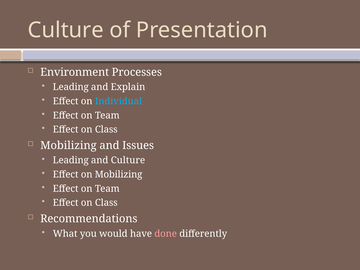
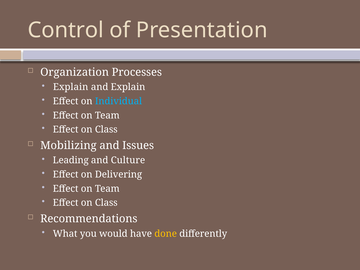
Culture: Culture -> Control (66, 30)
Environment: Environment -> Organization (75, 72)
Leading: Leading -> Explain (71, 87)
on Mobilizing: Mobilizing -> Delivering (119, 174)
done colour: pink -> yellow (166, 234)
